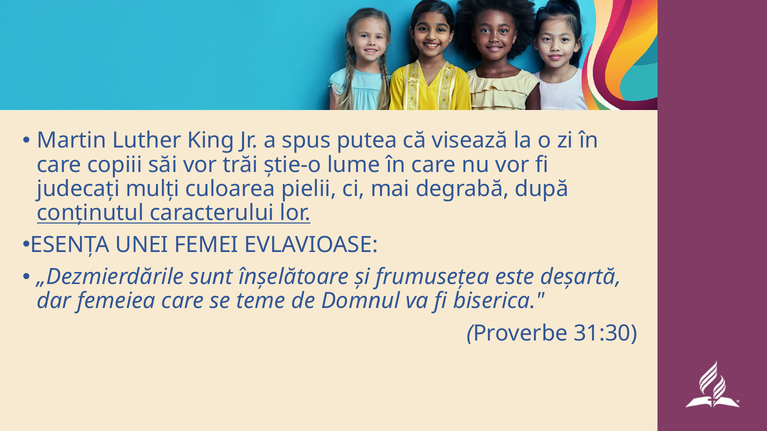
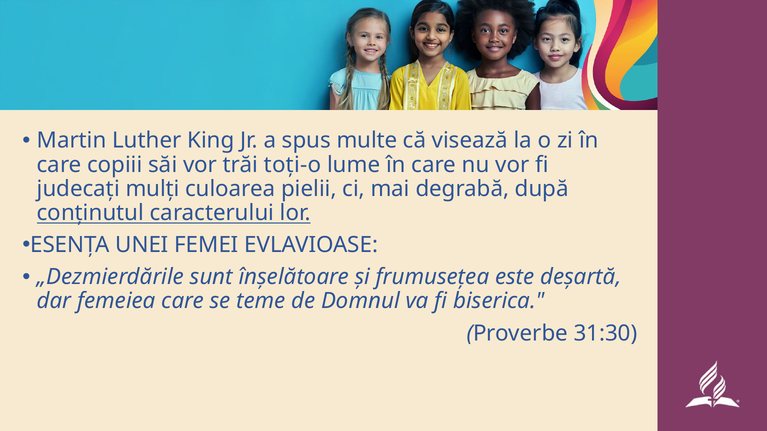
putea: putea -> multe (367, 141)
știe-o: știe-o -> toți-o (292, 165)
